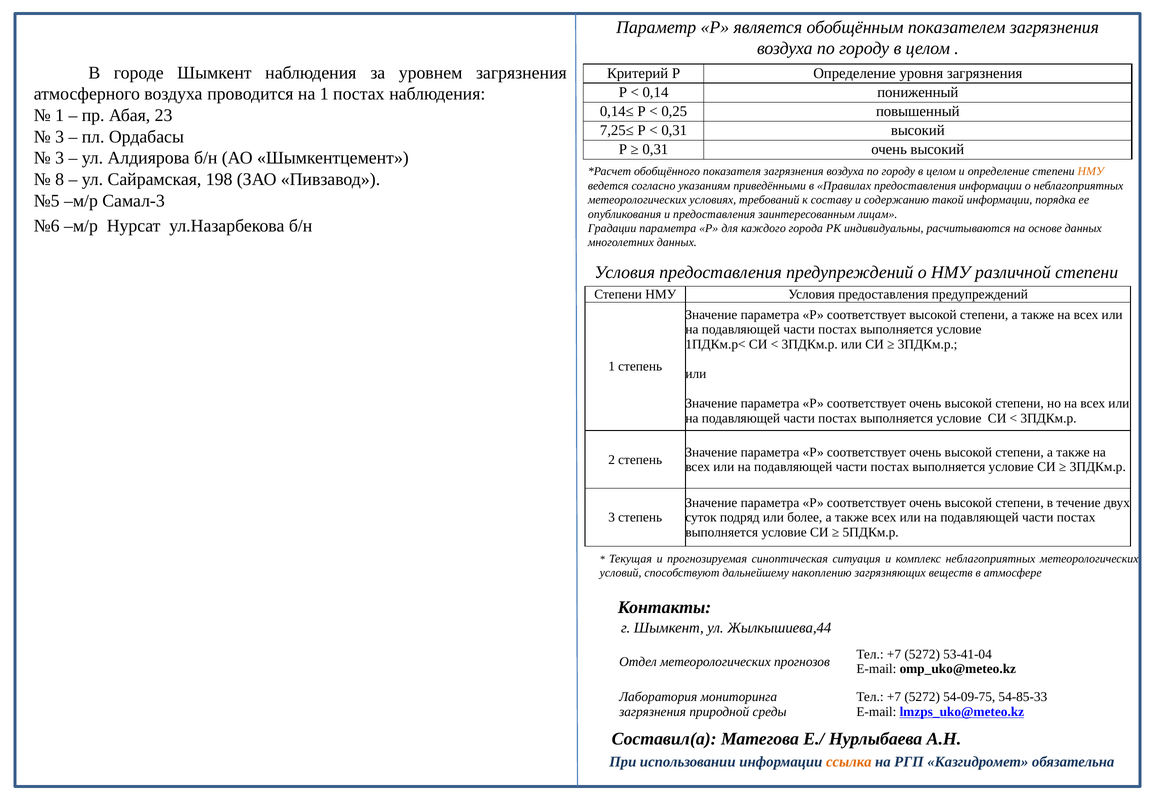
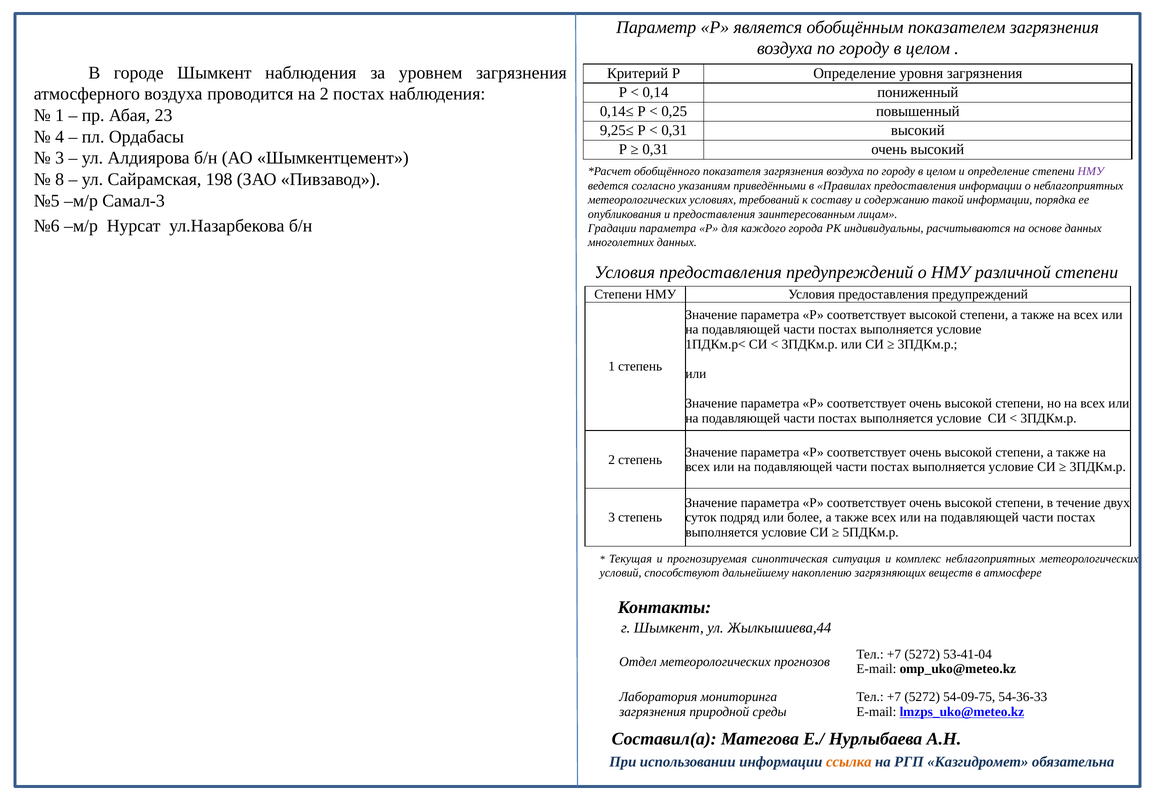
на 1: 1 -> 2 (324, 94)
7,25≤: 7,25≤ -> 9,25≤ (617, 130)
3: 3 -> 4 (60, 137)
НМУ colour: orange -> purple (1091, 172)
54-85-33: 54-85-33 -> 54-36-33 (1023, 697)
